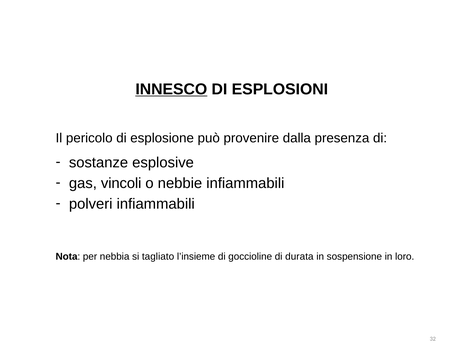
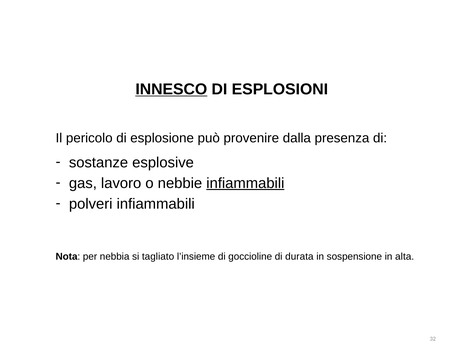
vincoli: vincoli -> lavoro (121, 183)
infiammabili underline: none -> present (245, 183)
loro: loro -> alta (405, 257)
